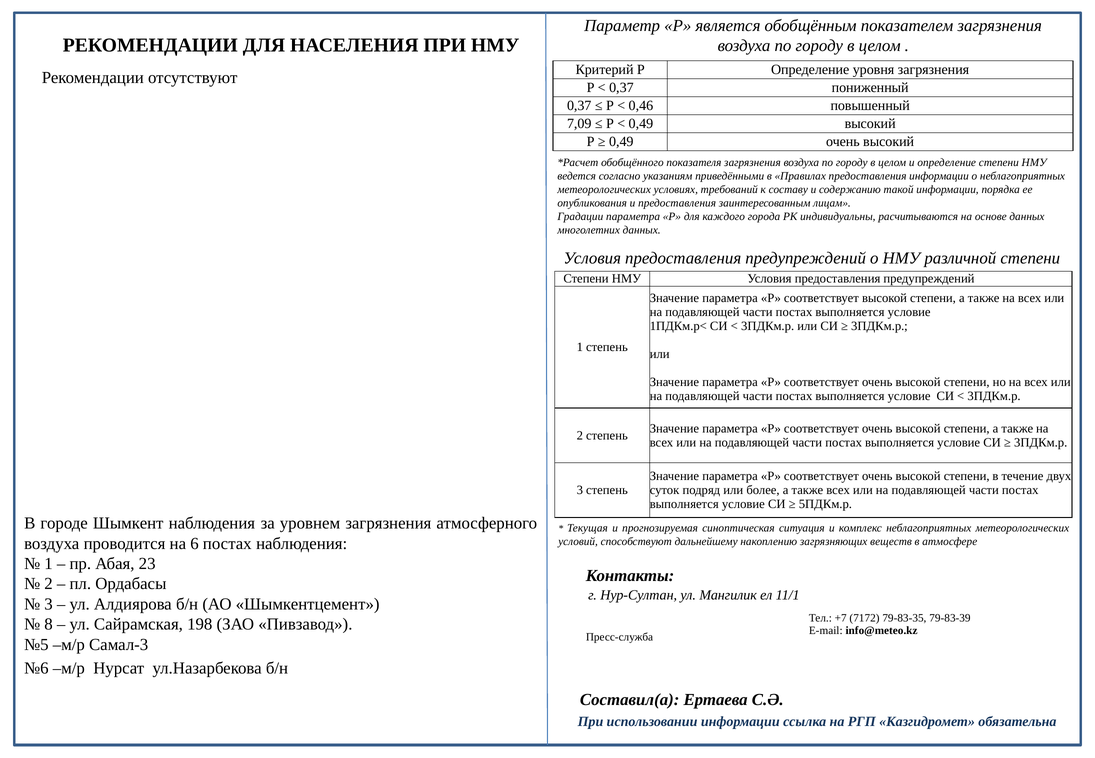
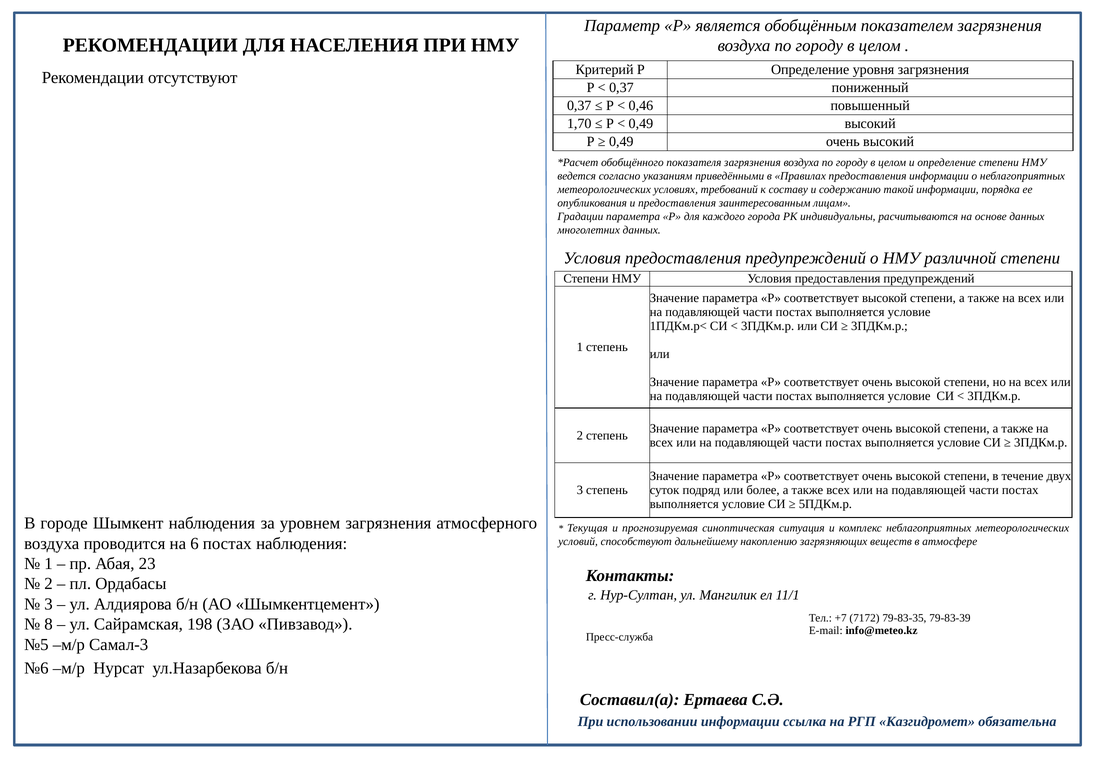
7,09: 7,09 -> 1,70 (579, 124)
